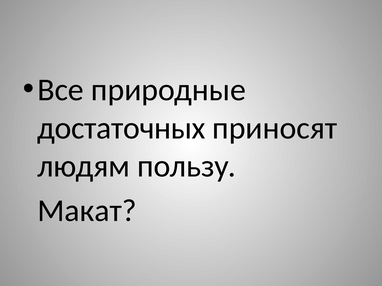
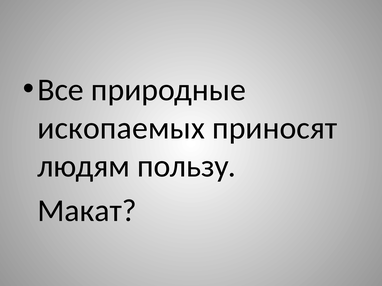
достаточных: достаточных -> ископаемых (121, 128)
